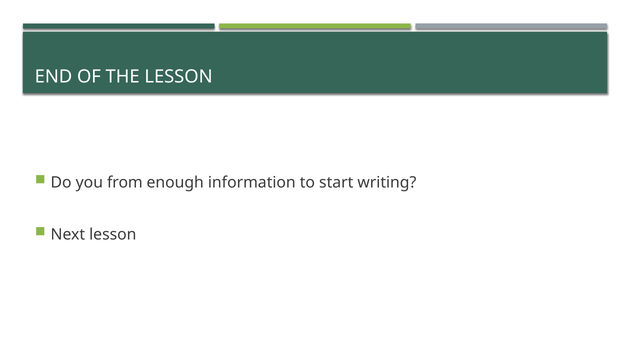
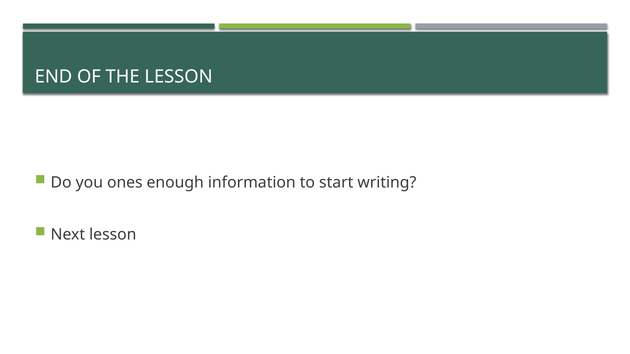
from: from -> ones (125, 183)
